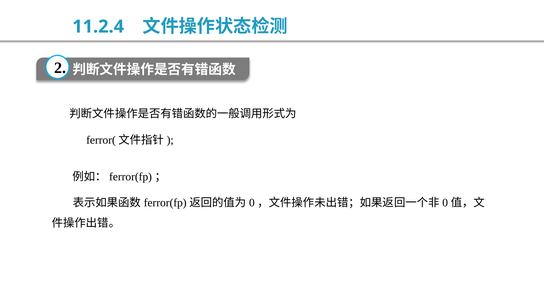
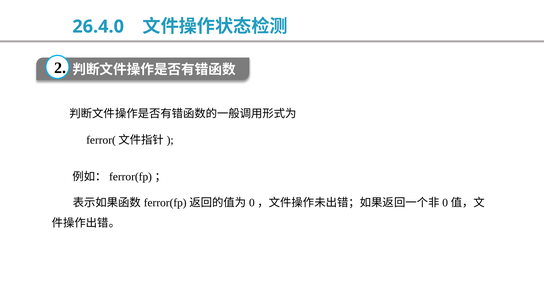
11.2.4: 11.2.4 -> 26.4.0 (98, 27)
